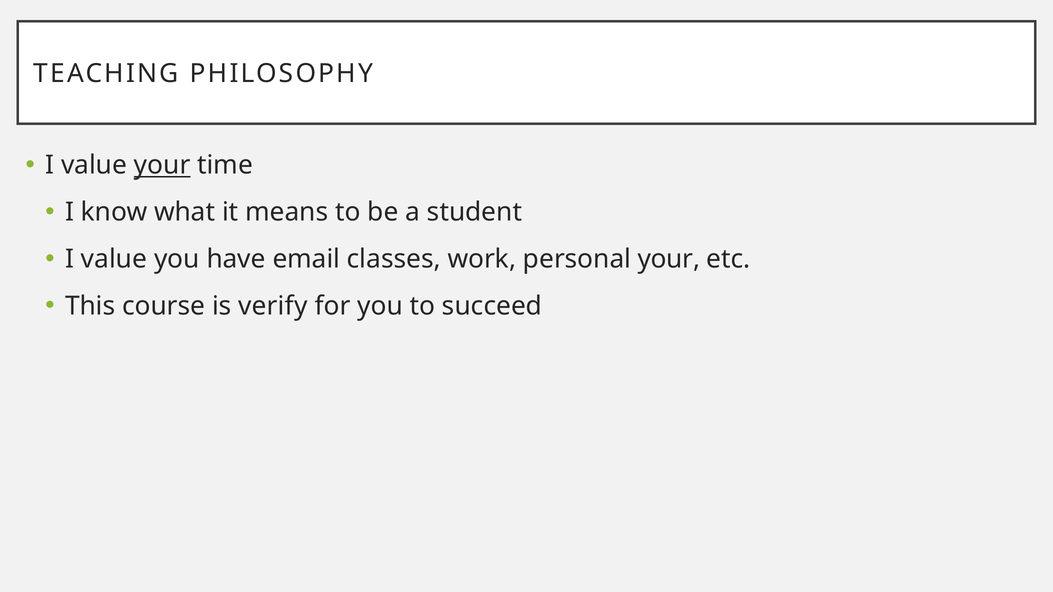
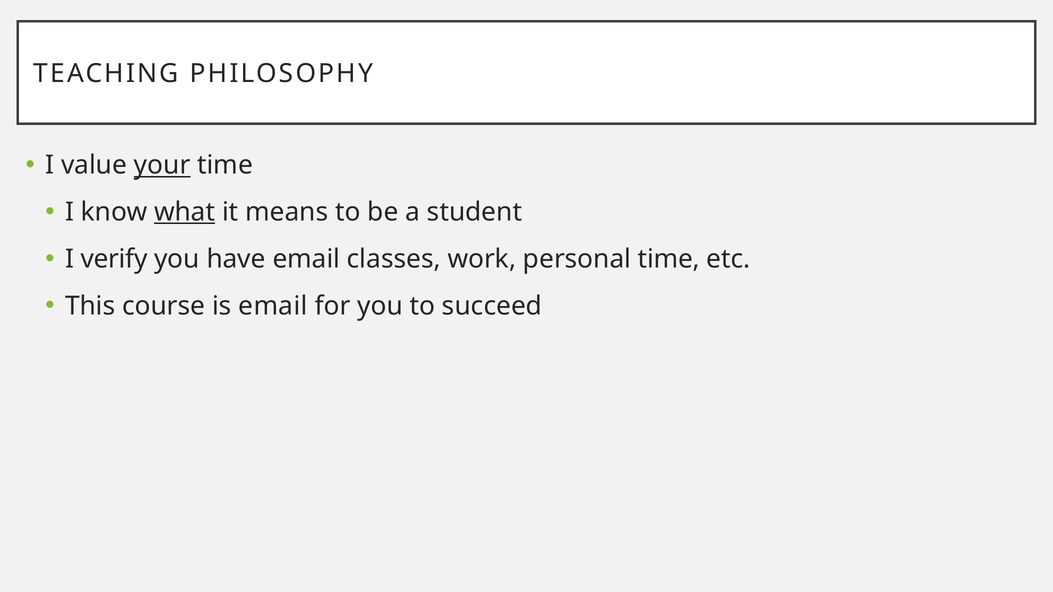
what underline: none -> present (185, 212)
value: value -> verify (114, 259)
personal your: your -> time (669, 259)
is verify: verify -> email (273, 306)
